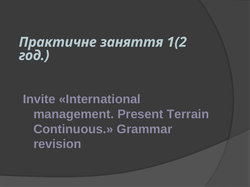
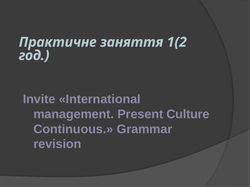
Terrain: Terrain -> Culture (188, 114)
